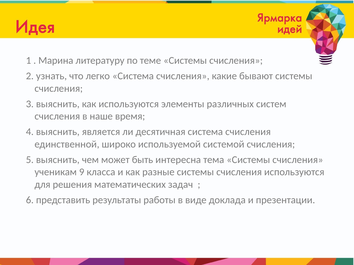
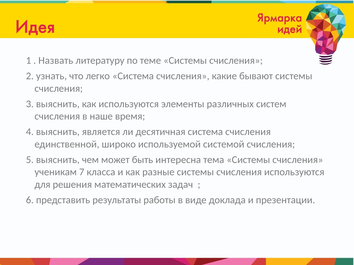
Марина: Марина -> Назвать (56, 61)
9: 9 -> 7 (82, 172)
